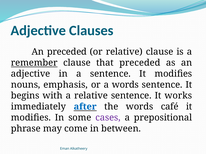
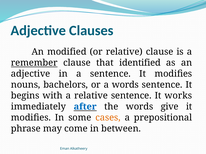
An preceded: preceded -> modified (67, 52)
that preceded: preceded -> identified (140, 63)
emphasis: emphasis -> bachelors (66, 85)
café: café -> give (170, 107)
cases colour: purple -> orange (108, 118)
